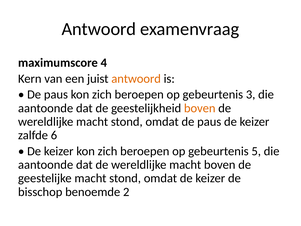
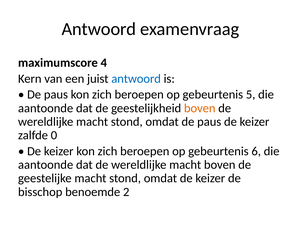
antwoord colour: orange -> blue (136, 79)
3: 3 -> 5 (251, 94)
6: 6 -> 0 (54, 135)
5: 5 -> 6 (256, 151)
